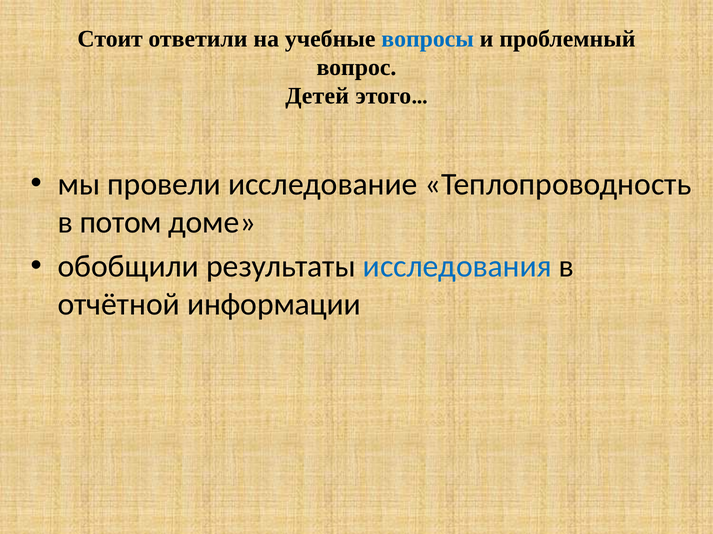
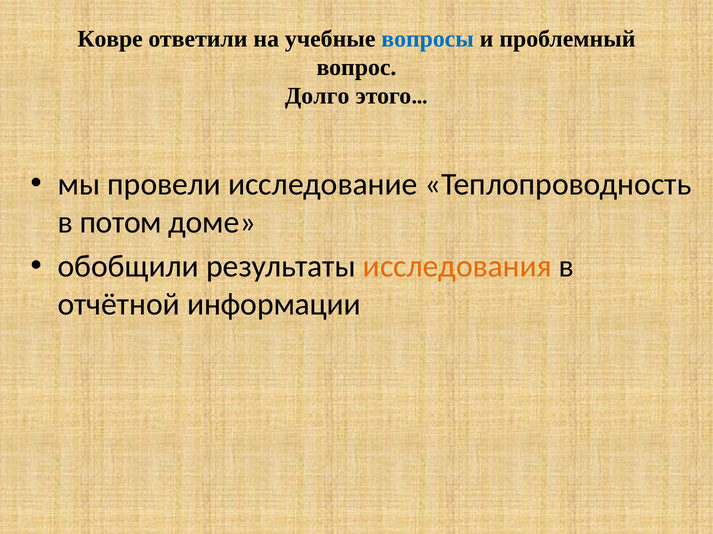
Стоит: Стоит -> Ковре (110, 39)
Детей: Детей -> Долго (317, 96)
исследования colour: blue -> orange (457, 267)
